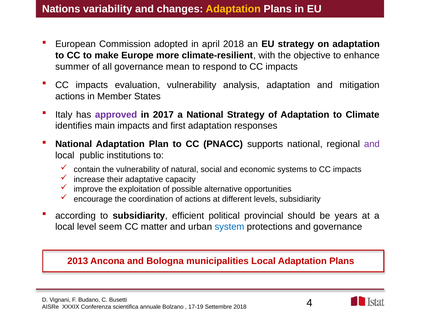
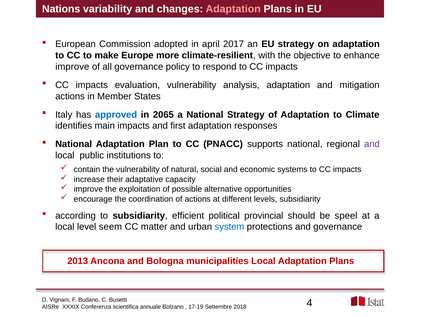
Adaptation colour: yellow -> pink (233, 9)
april 2018: 2018 -> 2017 (234, 44)
summer: summer -> improve (72, 67)
mean: mean -> policy (178, 67)
approved colour: purple -> blue (116, 114)
2017: 2017 -> 2065 (163, 114)
years: years -> speel (346, 215)
